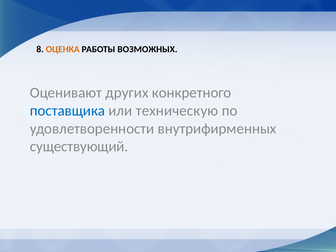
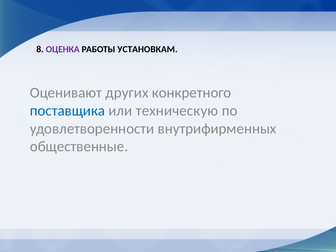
ОЦЕНКА colour: orange -> purple (63, 49)
ВОЗМОЖНЫХ: ВОЗМОЖНЫХ -> УСТАНОВКАМ (147, 49)
существующий: существующий -> общественные (79, 147)
